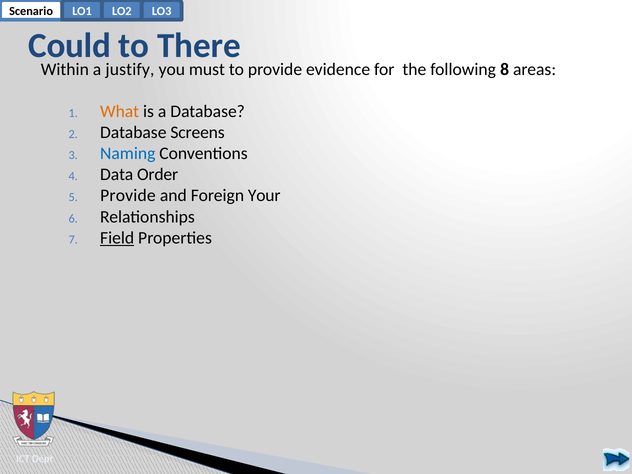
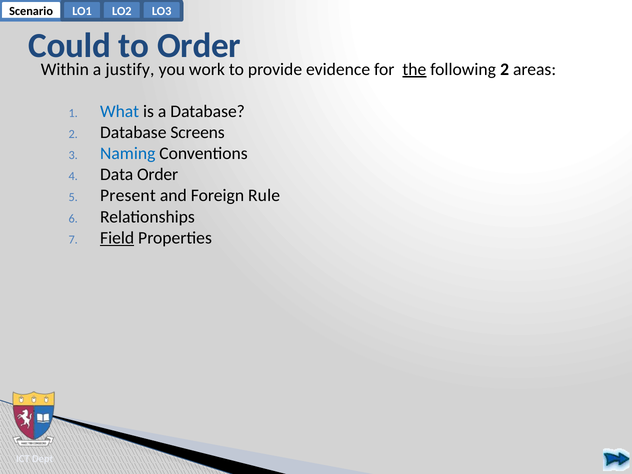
to There: There -> Order (199, 46)
must: must -> work (207, 69)
the underline: none -> present (414, 69)
following 8: 8 -> 2 (505, 69)
What colour: orange -> blue (120, 111)
Provide: Provide -> Present (128, 196)
Your: Your -> Rule (264, 196)
